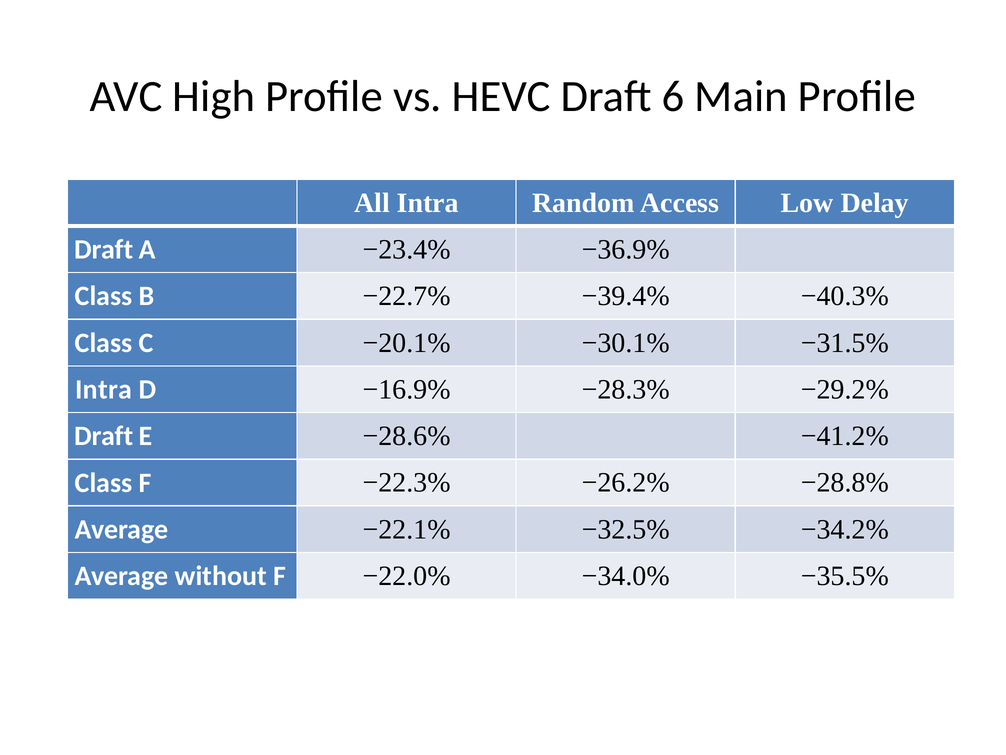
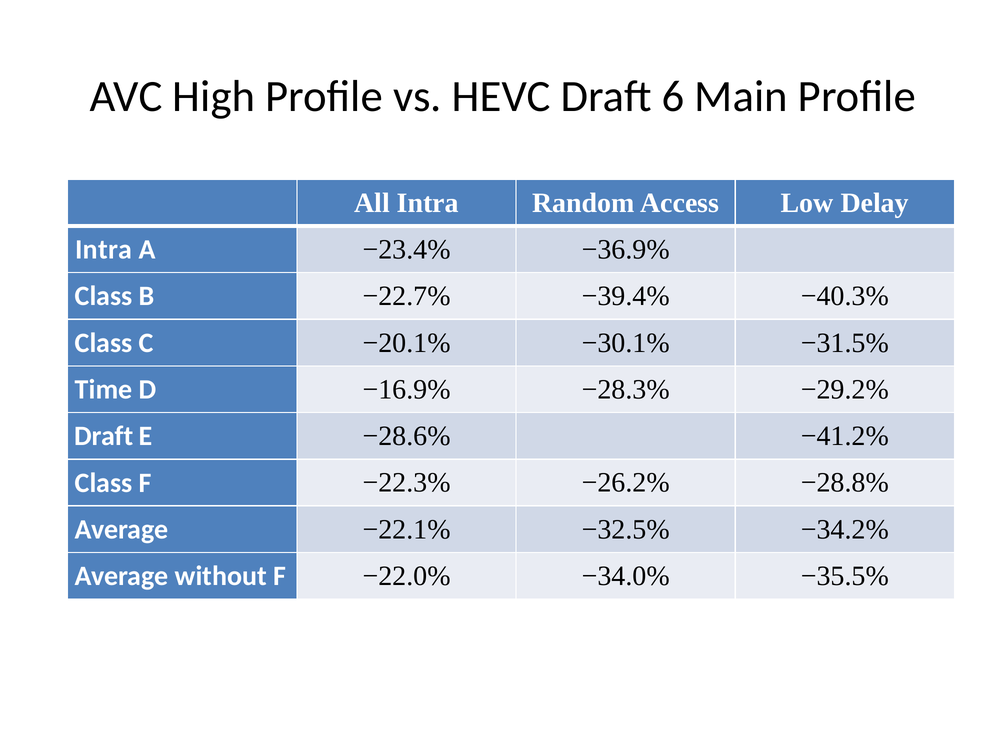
Draft: Draft -> Intra (104, 249)
Intra: Intra -> Time (104, 389)
